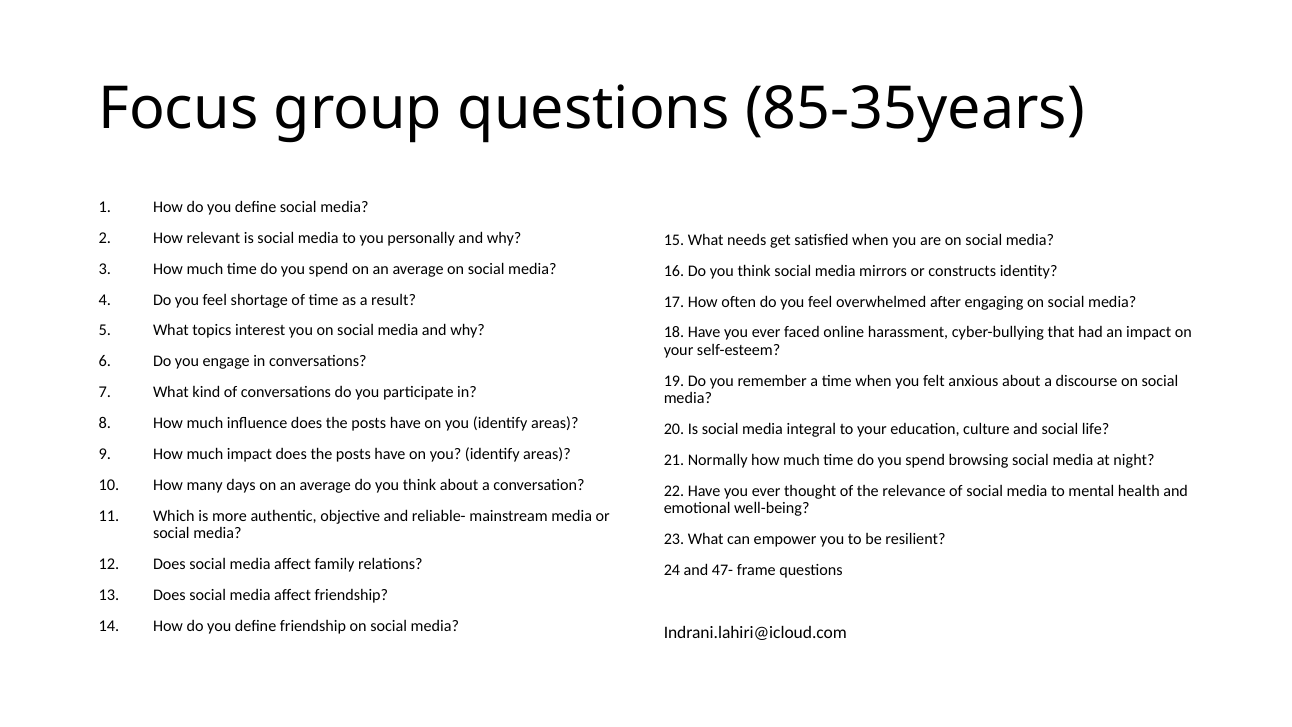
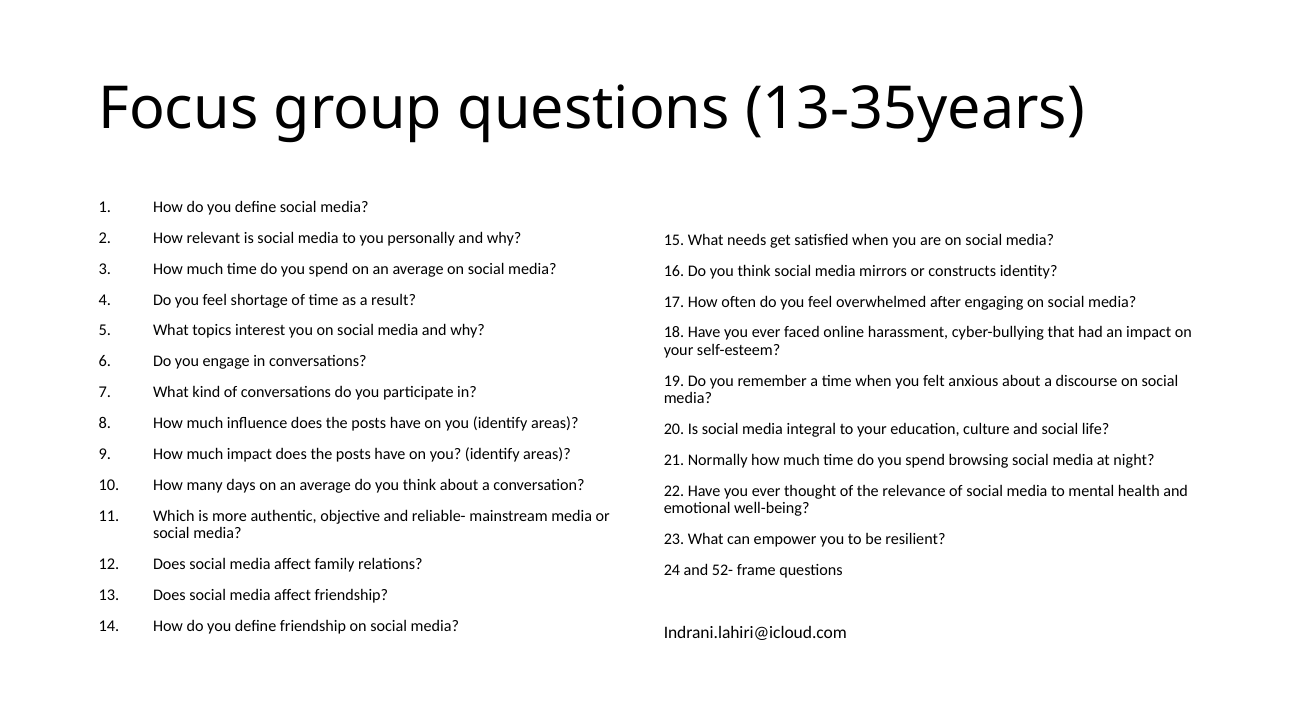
85-35years: 85-35years -> 13-35years (915, 109)
47-: 47- -> 52- (723, 570)
